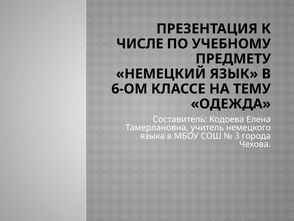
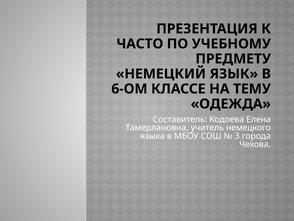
ЧИСЛЕ: ЧИСЛЕ -> ЧАСТО (140, 44)
